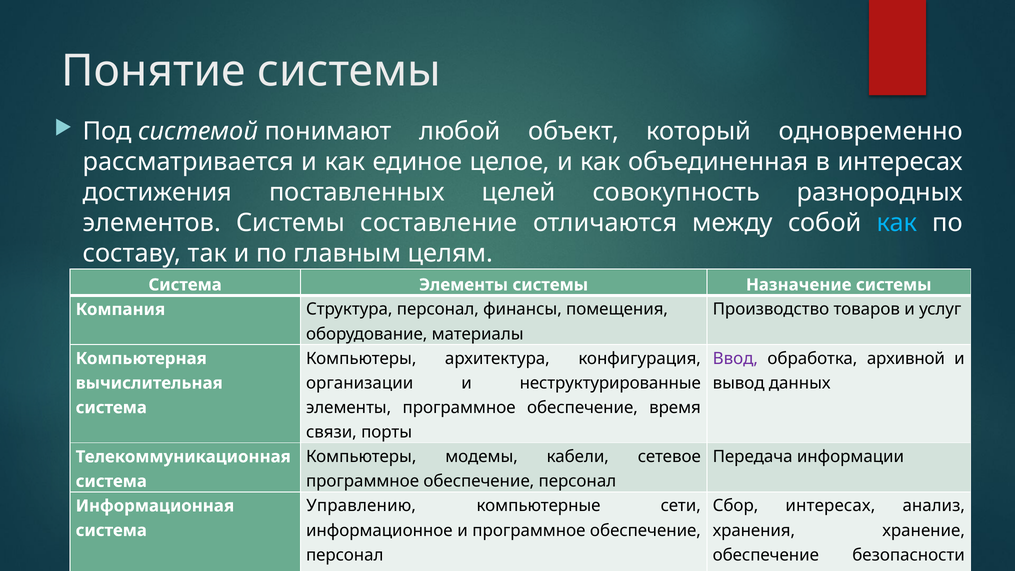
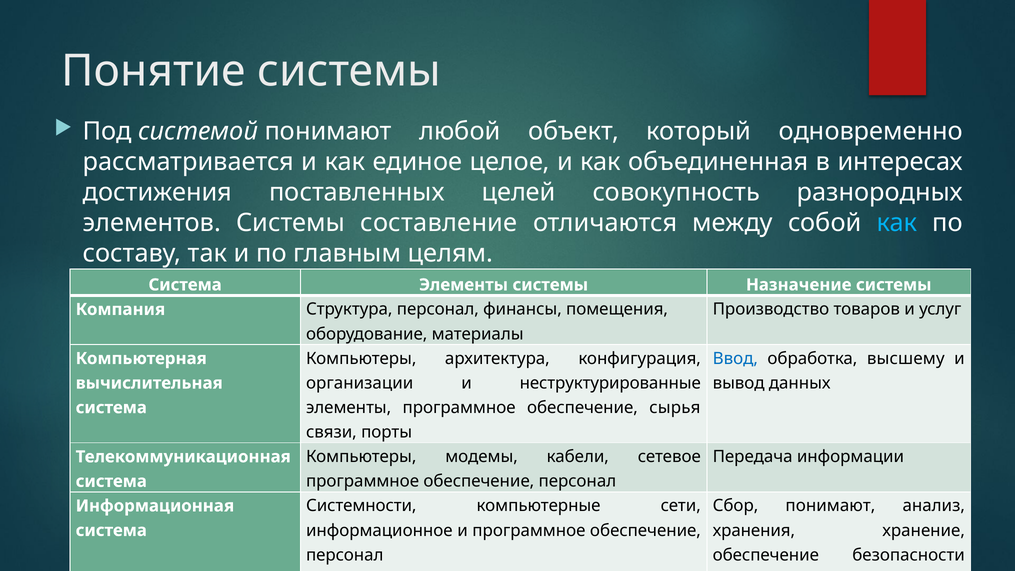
Ввод colour: purple -> blue (735, 359)
архивной: архивной -> высшему (906, 359)
время: время -> сырья (675, 408)
Управлению: Управлению -> Системности (361, 506)
Сбор интересах: интересах -> понимают (830, 506)
